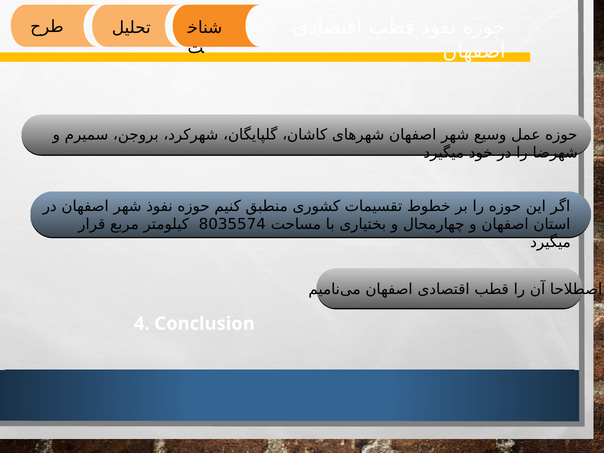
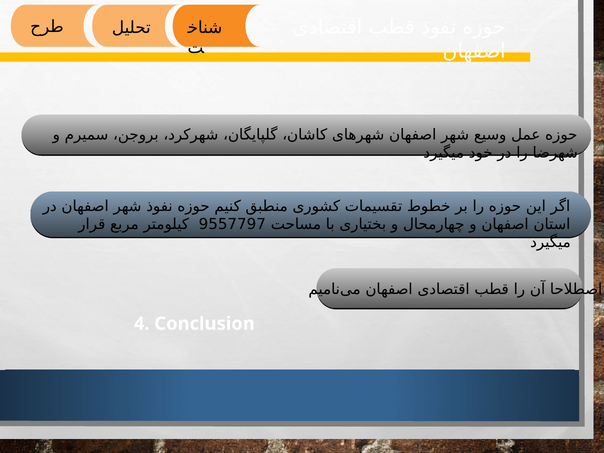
8035574: 8035574 -> 9557797 (232, 224)
